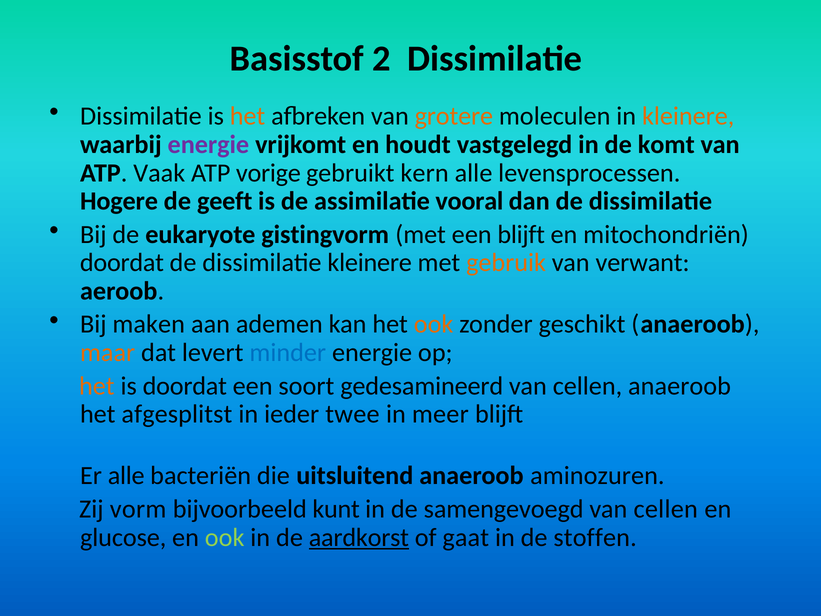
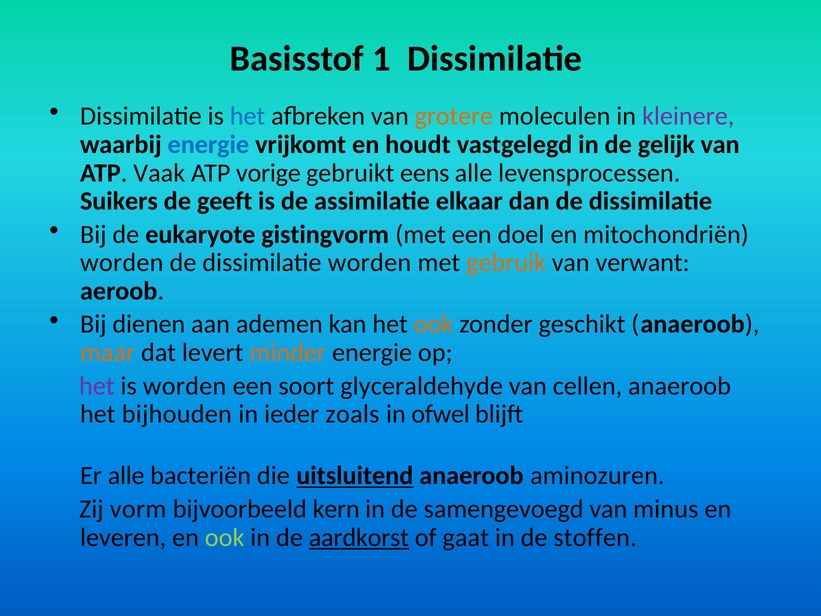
2: 2 -> 1 (381, 59)
het colour: orange -> blue (247, 116)
kleinere colour: orange -> purple (688, 116)
energie colour: purple -> blue (208, 144)
komt: komt -> gelijk (666, 144)
kern: kern -> eens (425, 173)
Hogere: Hogere -> Suikers (119, 201)
vooral: vooral -> elkaar (469, 201)
een blijft: blijft -> doel (521, 234)
doordat: doordat -> worden (122, 263)
dissimilatie kleinere: kleinere -> worden (369, 263)
maken: maken -> dienen (149, 324)
minder colour: blue -> orange (288, 353)
het colour: orange -> purple (97, 386)
is doordat: doordat -> worden (185, 386)
gedesamineerd: gedesamineerd -> glyceraldehyde (422, 386)
afgesplitst: afgesplitst -> bijhouden (177, 414)
twee: twee -> zoals (352, 414)
meer: meer -> ofwel (441, 414)
uitsluitend underline: none -> present (355, 476)
kunt: kunt -> kern (336, 509)
cellen: cellen -> minus (666, 509)
glucose: glucose -> leveren (123, 537)
